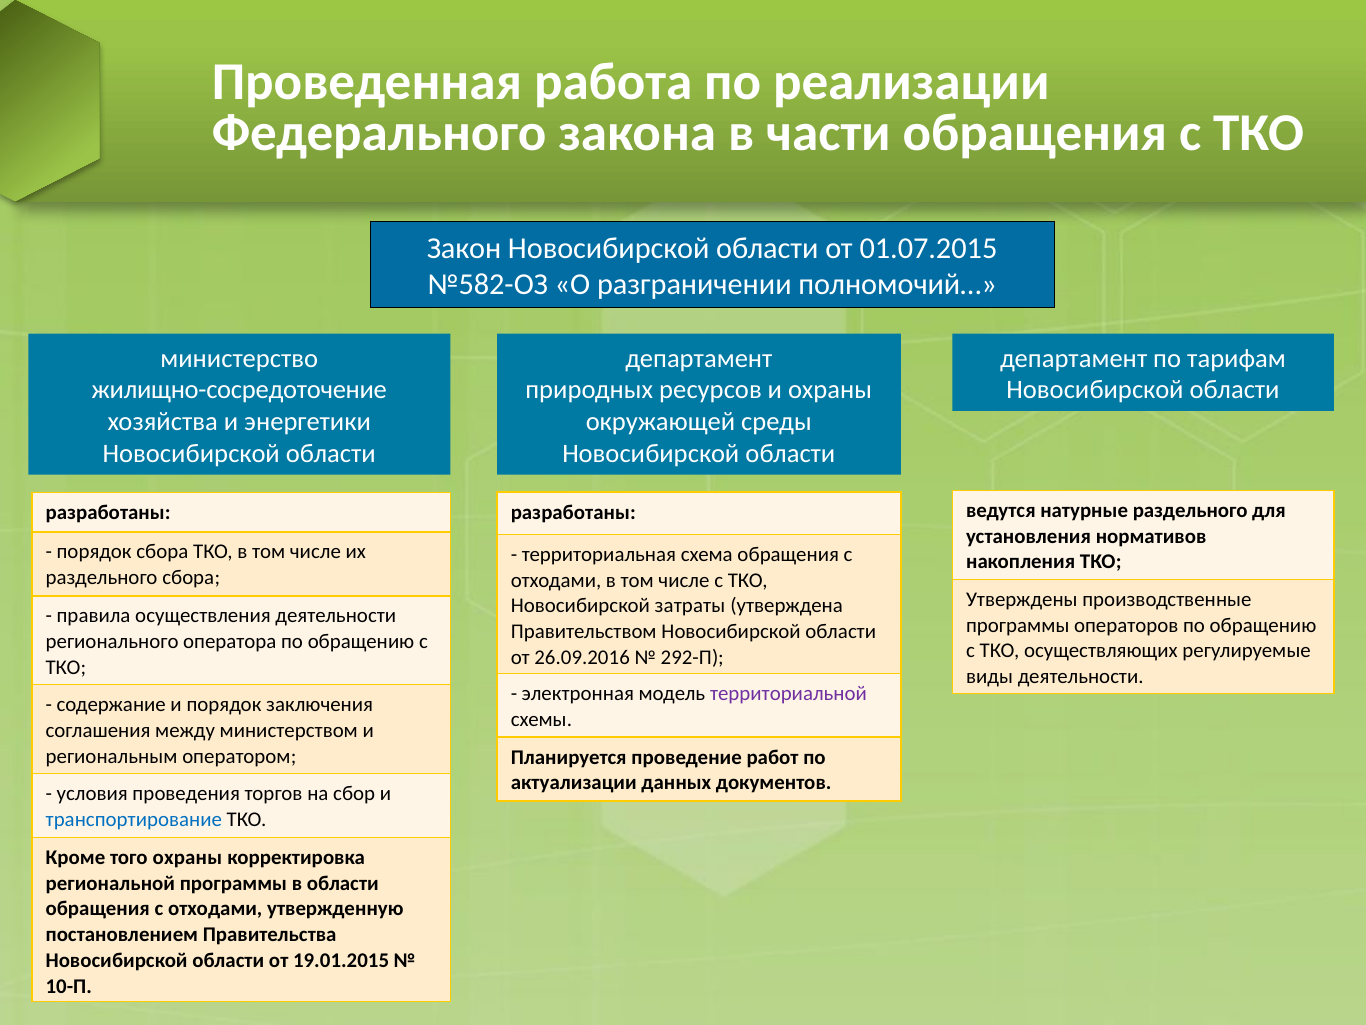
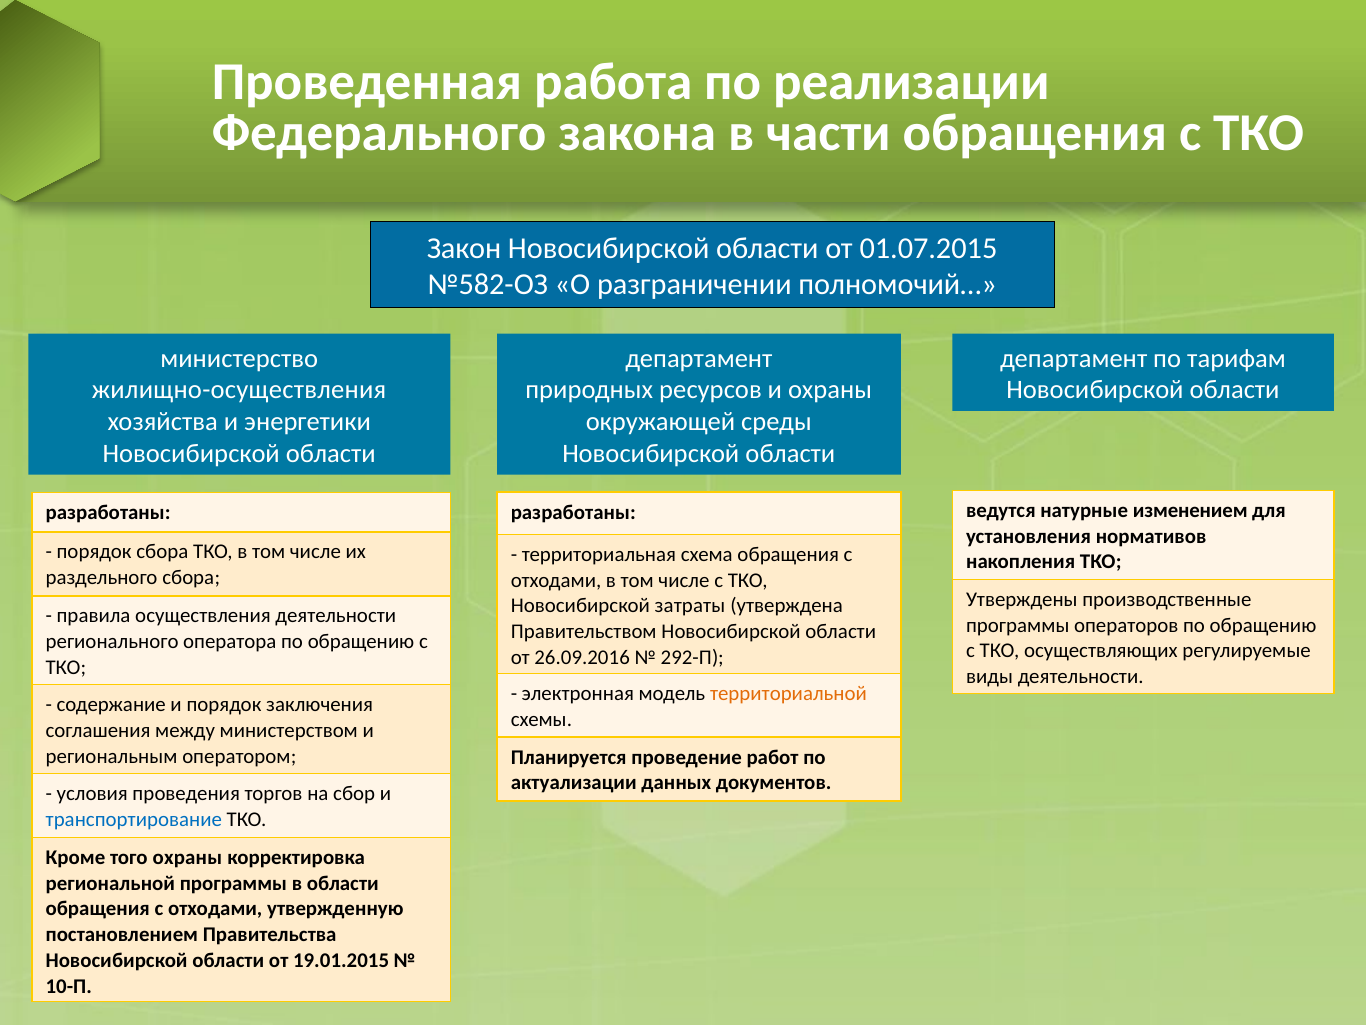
жилищно-сосредоточение: жилищно-сосредоточение -> жилищно-осуществления (239, 390)
натурные раздельного: раздельного -> изменением (1190, 510)
территориальной colour: purple -> orange (788, 693)
